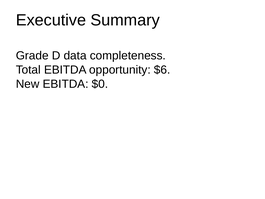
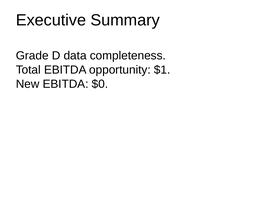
$6: $6 -> $1 (162, 70)
